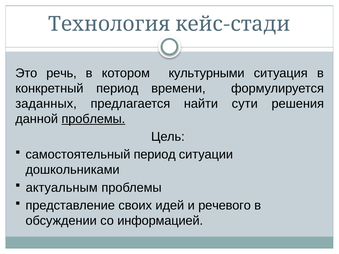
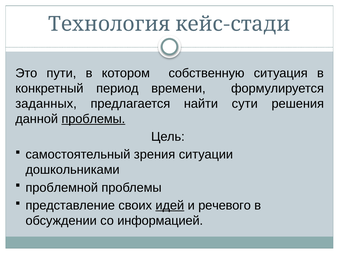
речь: речь -> пути (61, 73)
культурными: культурными -> собственную (207, 73)
самостоятельный период: период -> зрения (155, 155)
актуальным: актуальным -> проблемной (62, 188)
идей underline: none -> present (170, 206)
